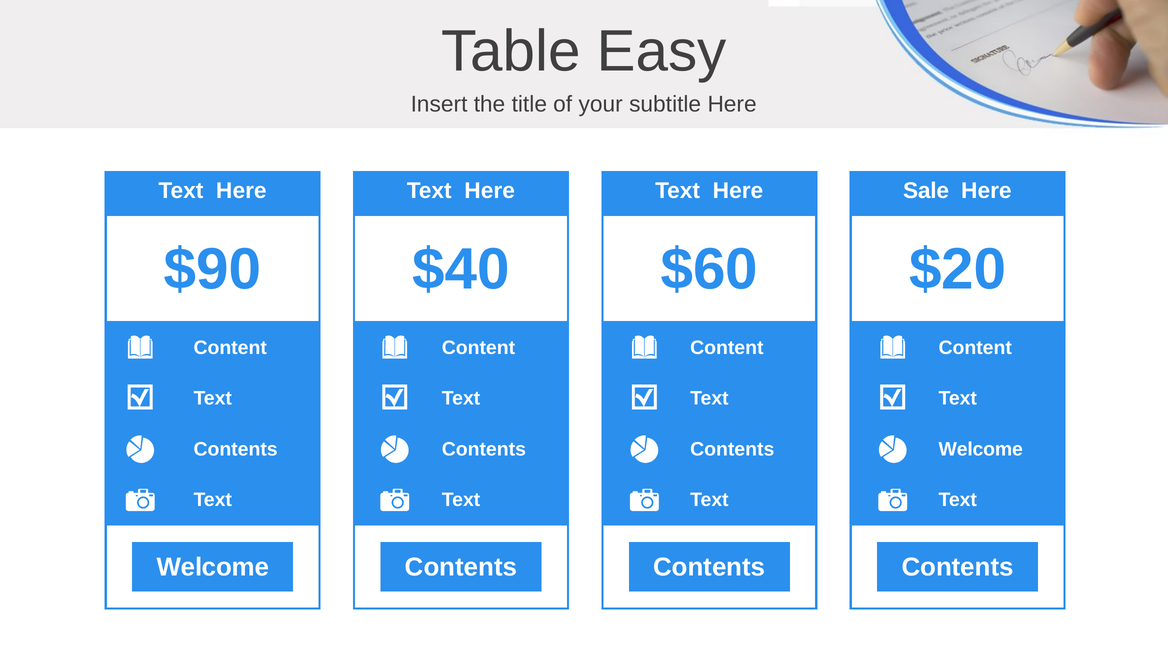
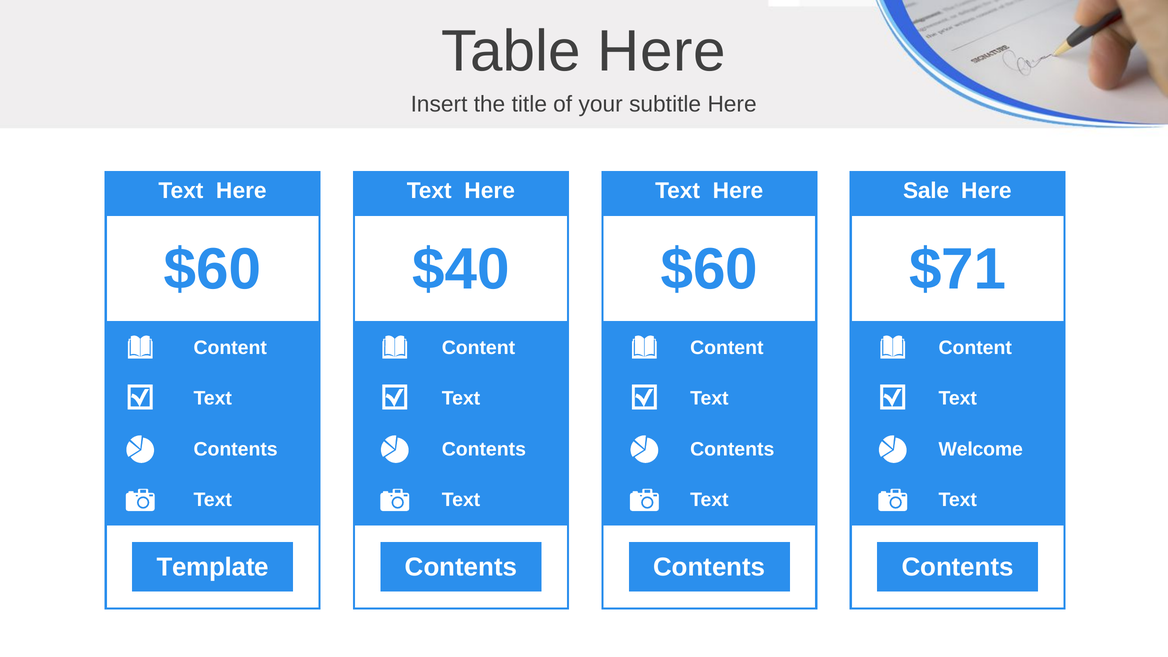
Table Easy: Easy -> Here (661, 52)
$90: $90 -> $60 (213, 270)
$20: $20 -> $71 (958, 270)
Welcome: Welcome -> Template (213, 567)
